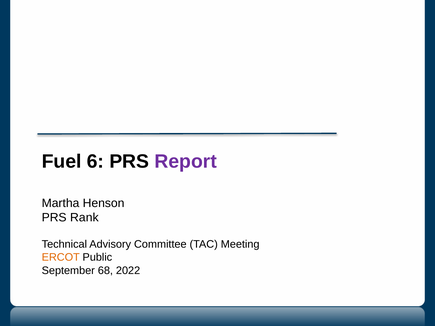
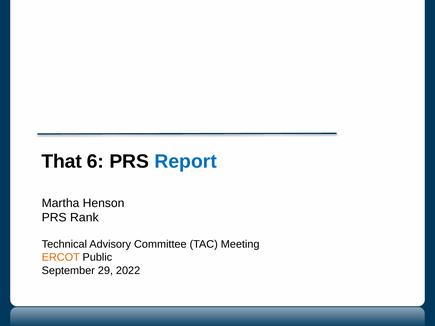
Fuel: Fuel -> That (62, 162)
Report colour: purple -> blue (186, 162)
68: 68 -> 29 (105, 271)
